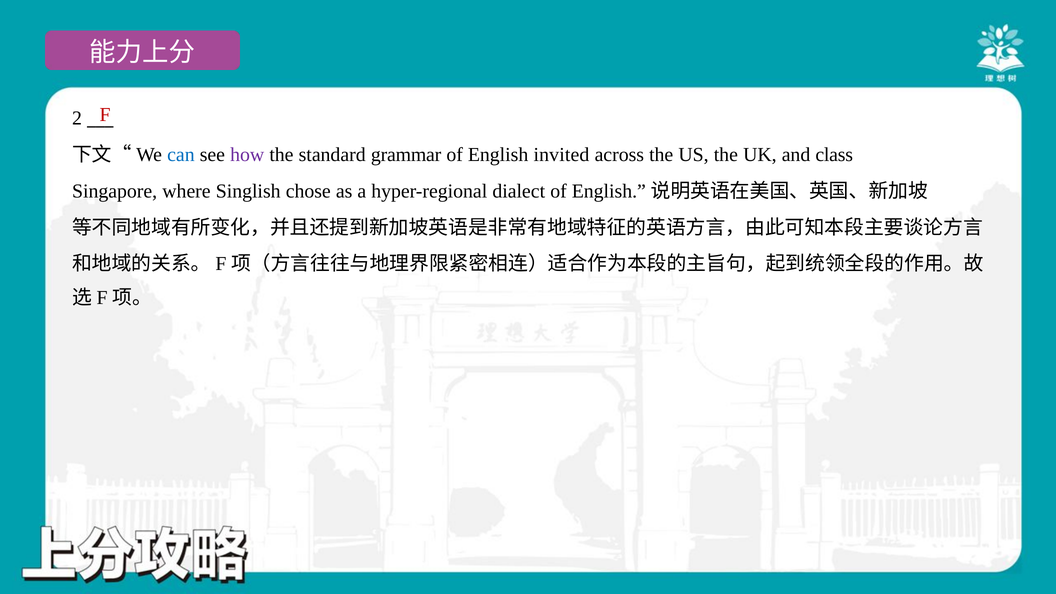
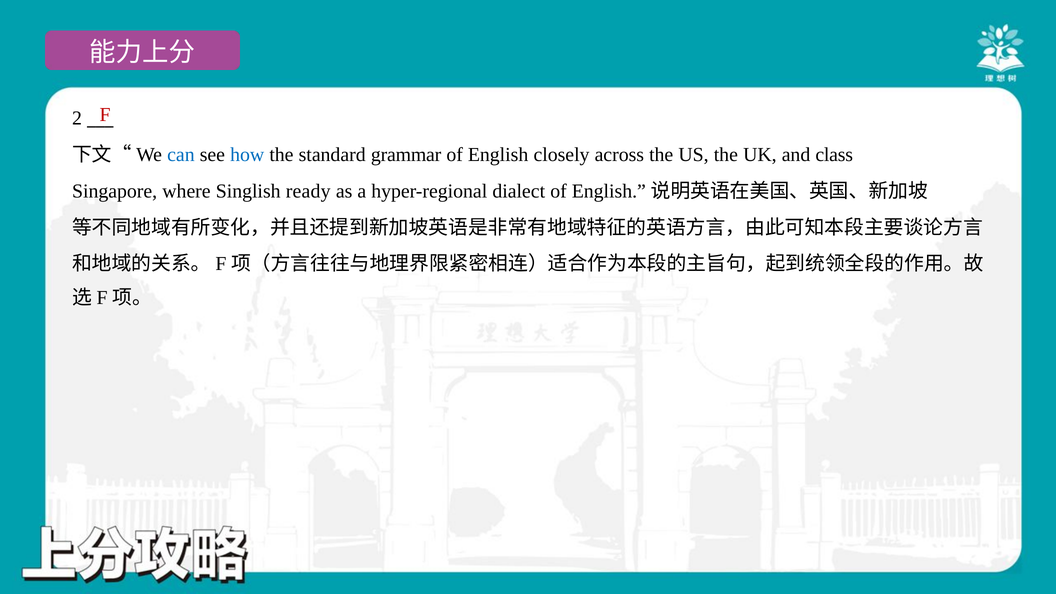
how colour: purple -> blue (247, 155)
invited: invited -> closely (562, 155)
chose: chose -> ready (308, 191)
